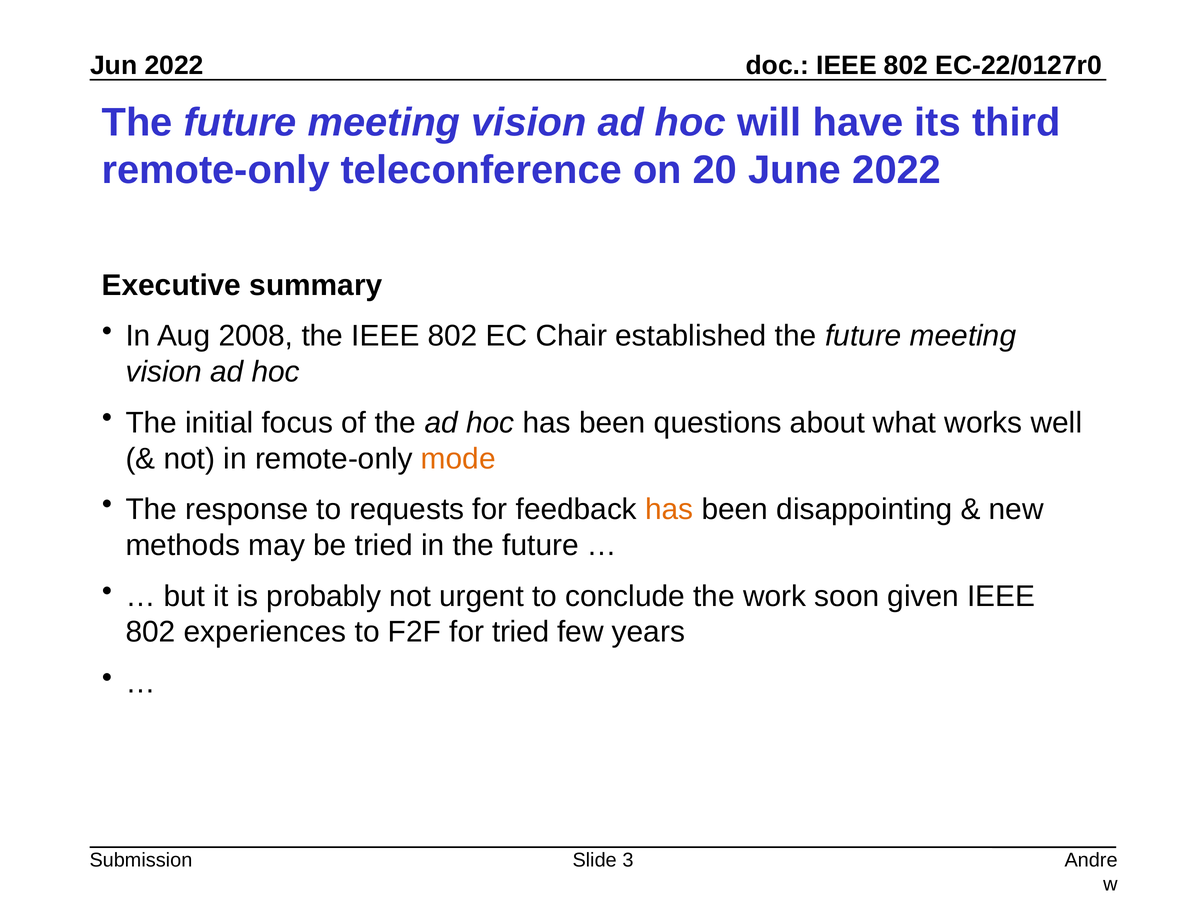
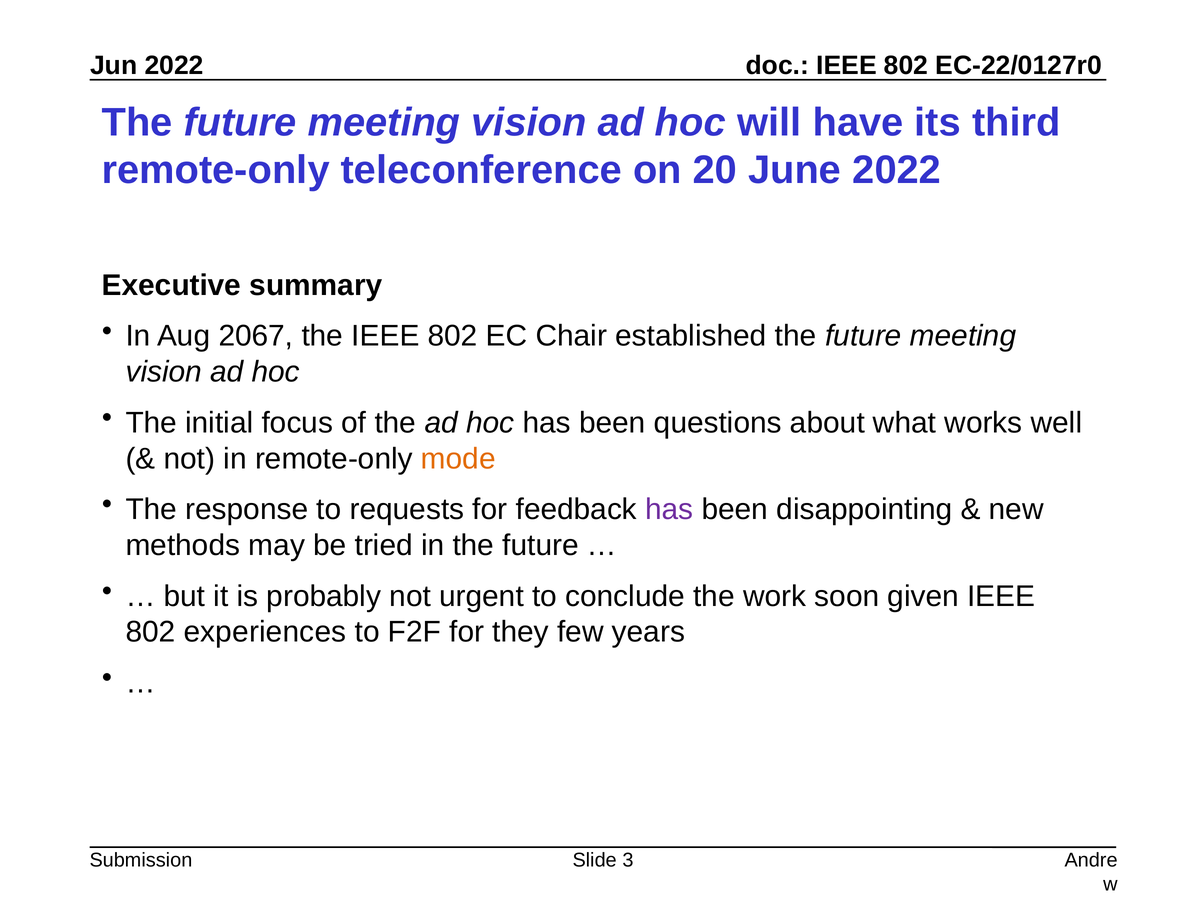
2008: 2008 -> 2067 (256, 336)
has colour: orange -> purple (669, 509)
for tried: tried -> they (521, 632)
